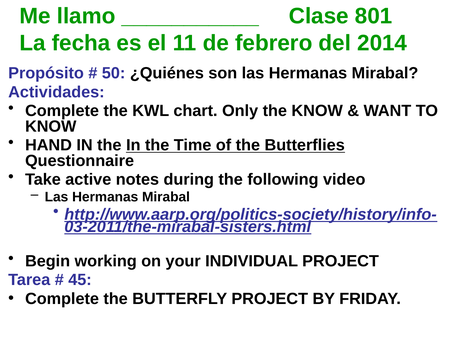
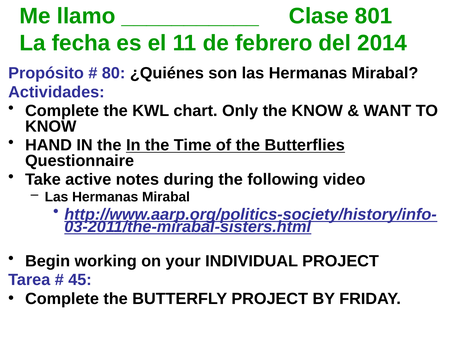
50: 50 -> 80 (114, 73)
